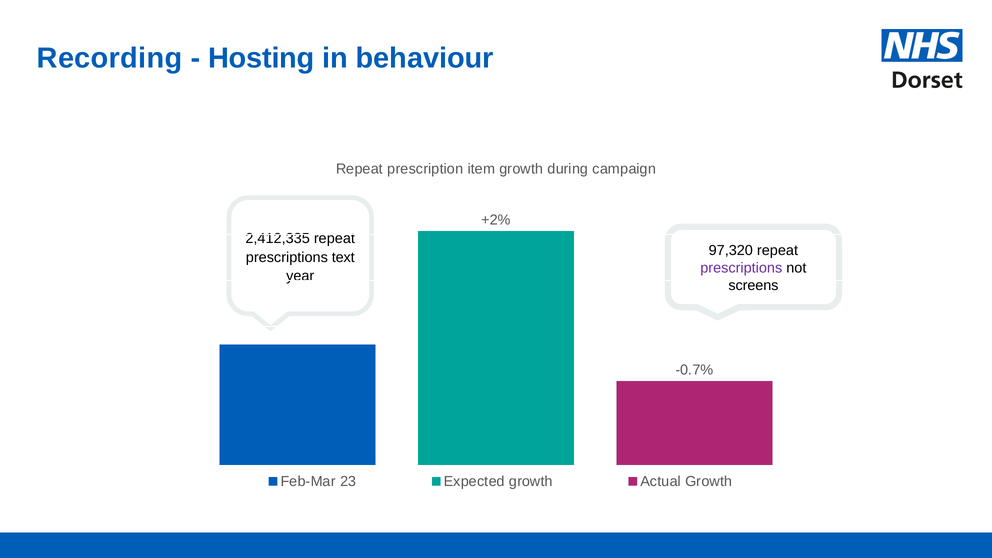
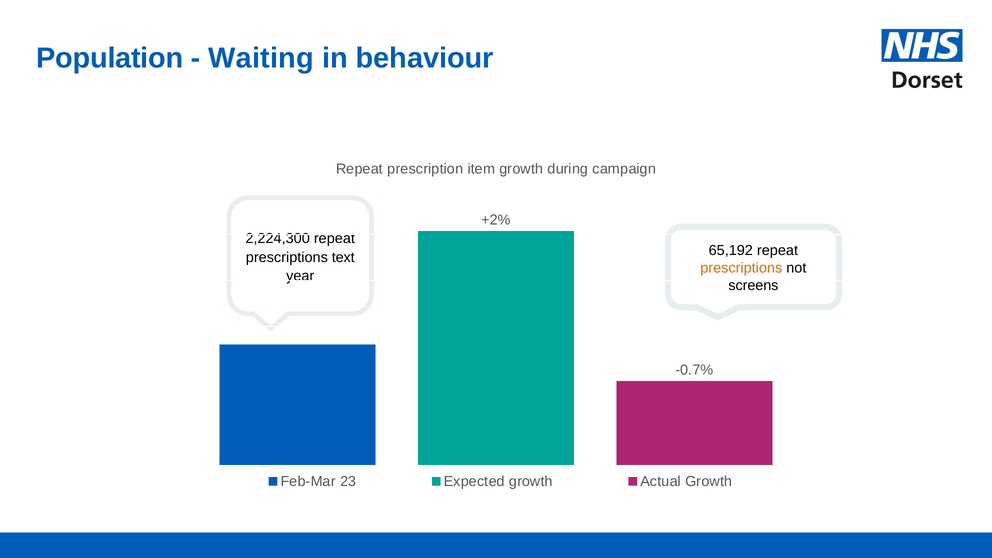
Recording: Recording -> Population (110, 58)
Hosting: Hosting -> Waiting (261, 58)
2,412,335: 2,412,335 -> 2,224,300 (278, 239)
97,320: 97,320 -> 65,192 (731, 251)
prescriptions colour: purple -> orange (741, 268)
